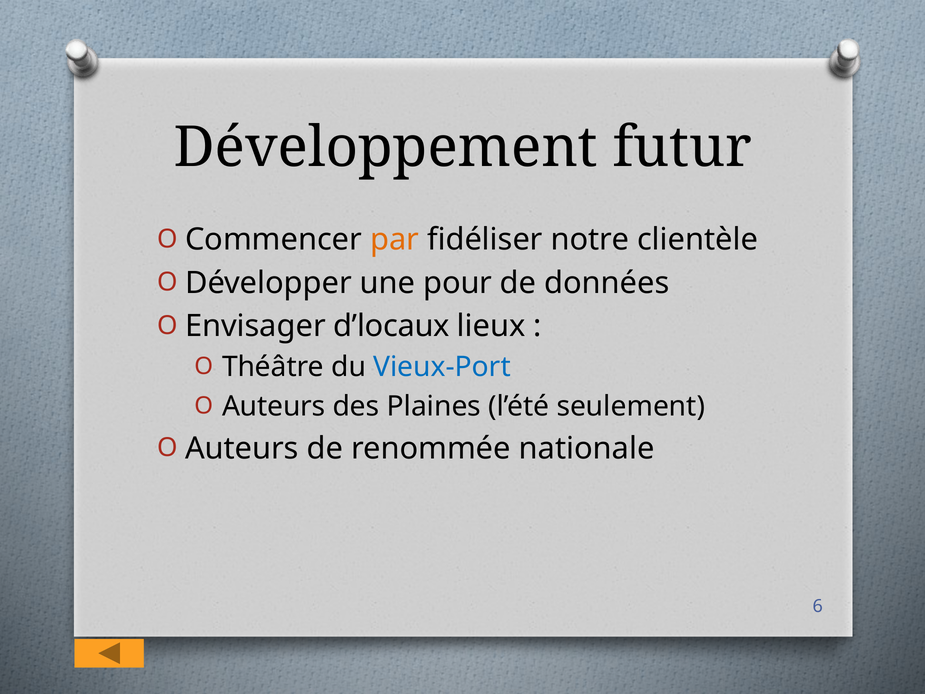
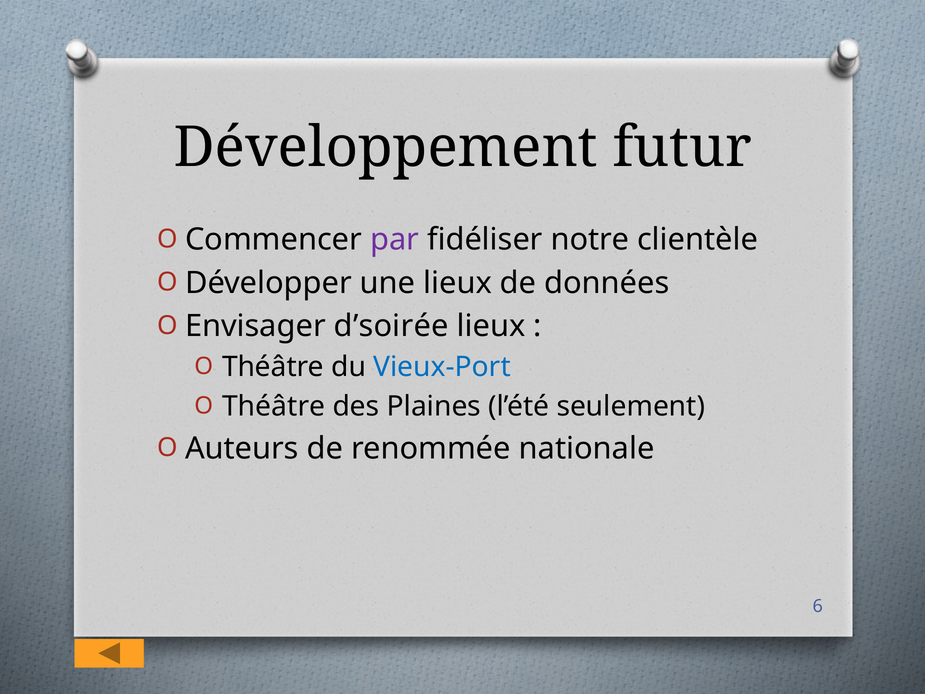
par colour: orange -> purple (395, 240)
une pour: pour -> lieux (458, 283)
d’locaux: d’locaux -> d’soirée (391, 326)
Auteurs: Auteurs -> Théâtre (274, 406)
